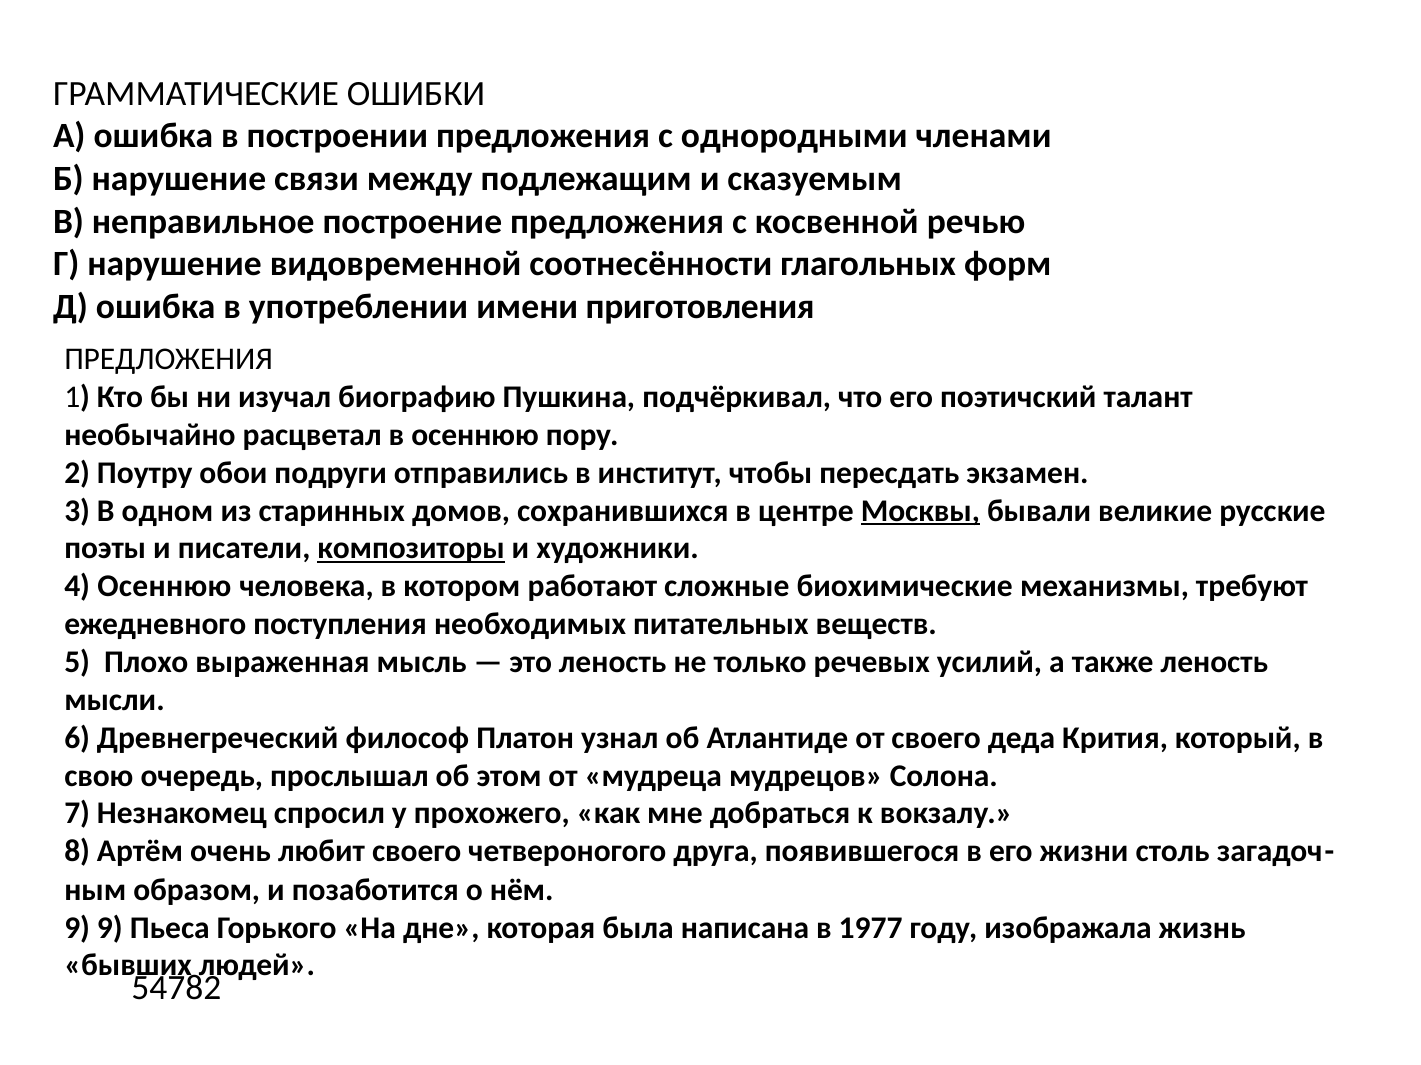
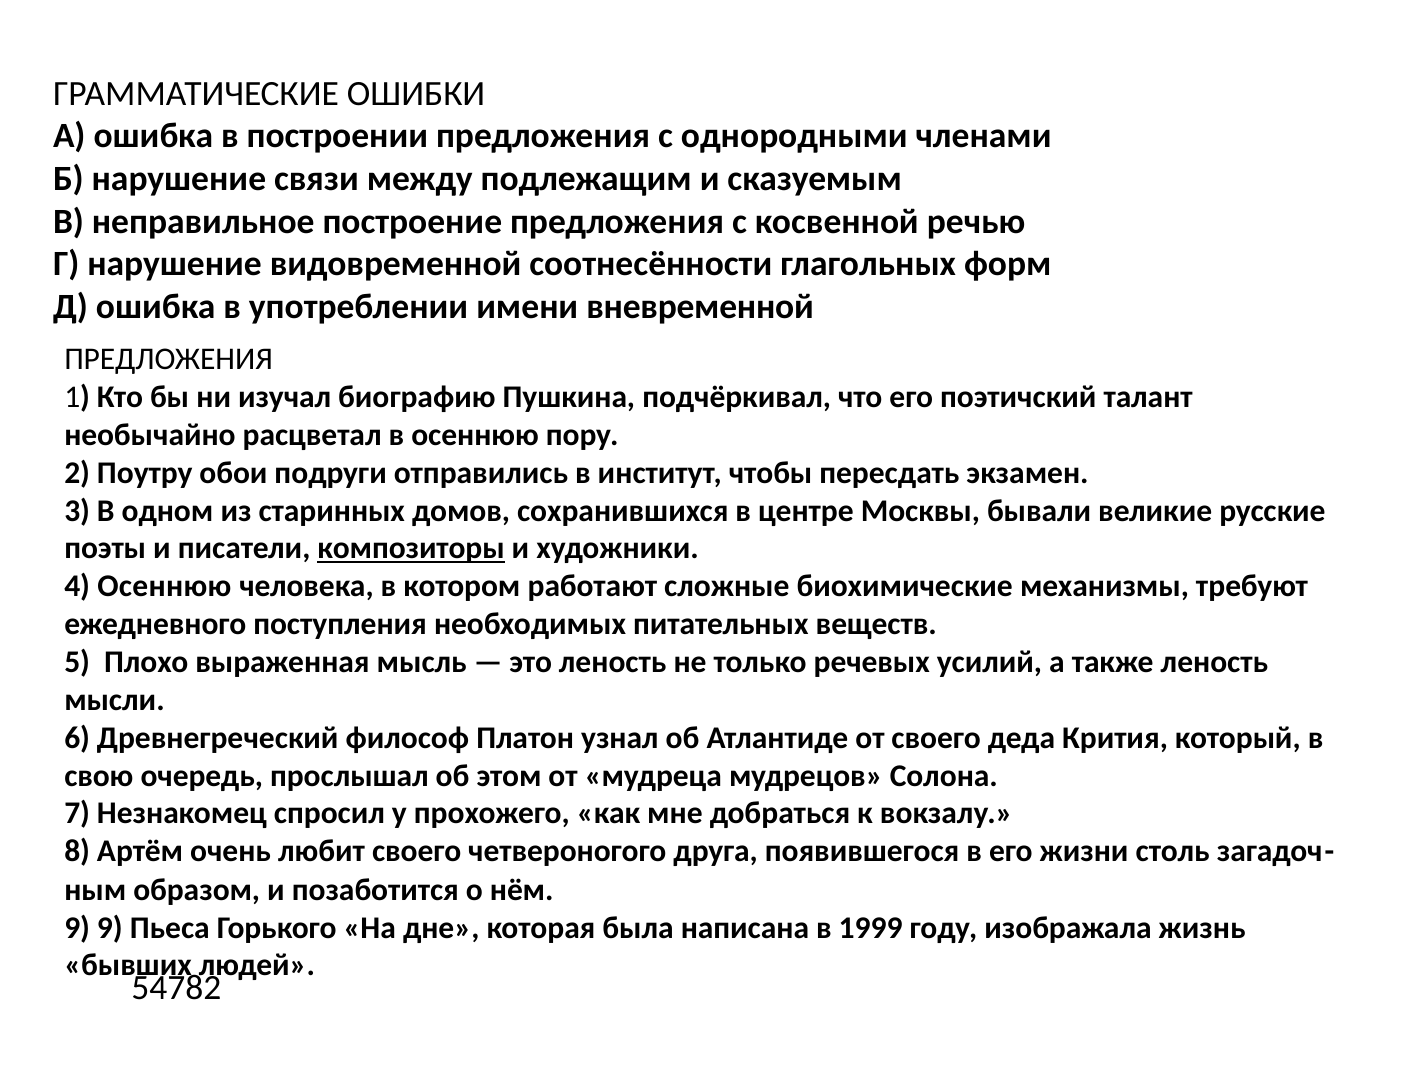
приготовления: приготовления -> вневременной (700, 307)
Москвы underline: present -> none (920, 511)
1977: 1977 -> 1999 (871, 928)
